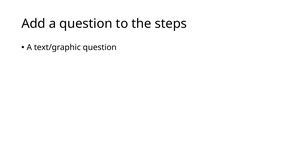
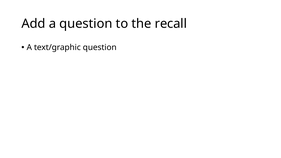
steps: steps -> recall (171, 24)
